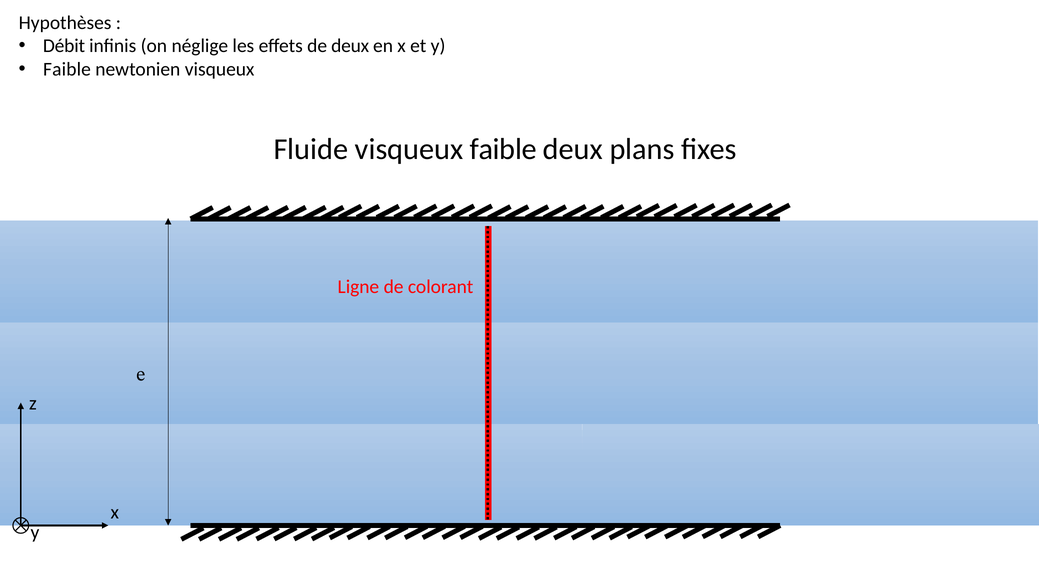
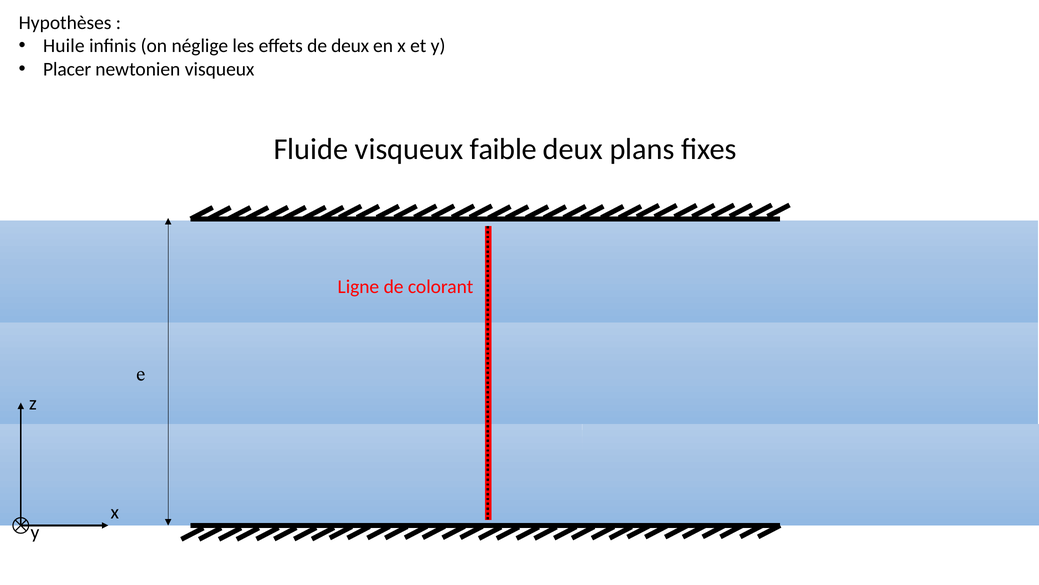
Débit: Débit -> Huile (64, 46)
Faible: Faible -> Placer (67, 69)
